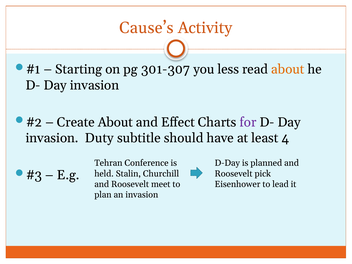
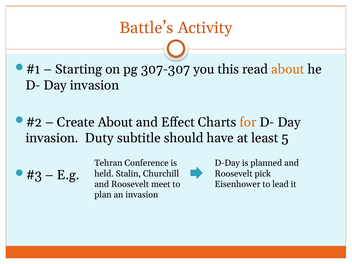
Cause’s: Cause’s -> Battle’s (146, 28)
301-307: 301-307 -> 307-307 (165, 69)
less: less -> this (228, 69)
for colour: purple -> orange (248, 122)
4: 4 -> 5 (285, 138)
